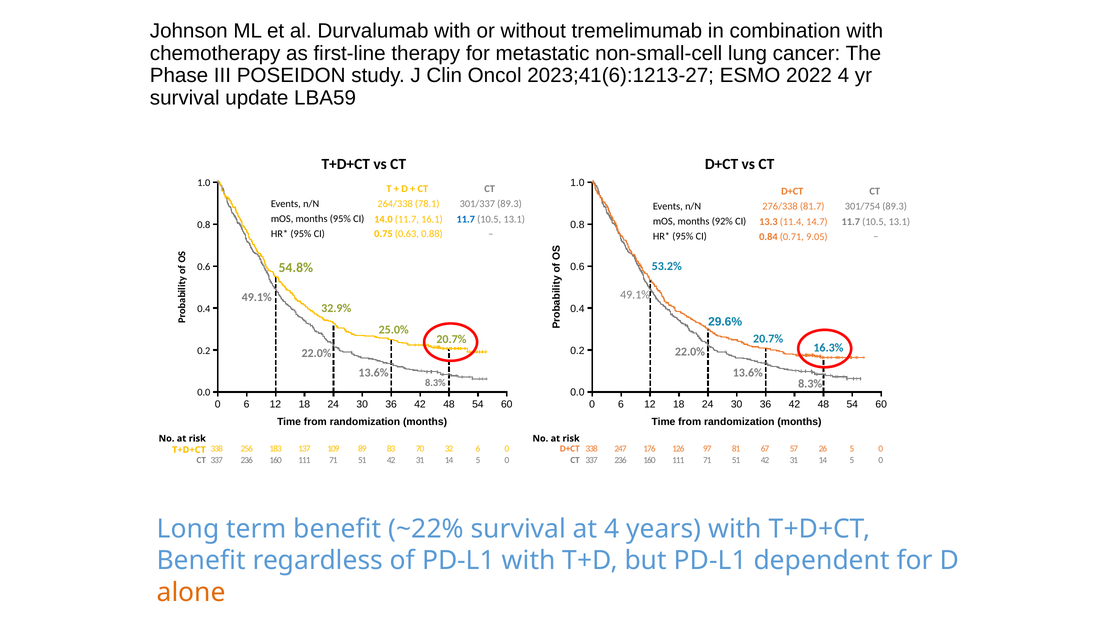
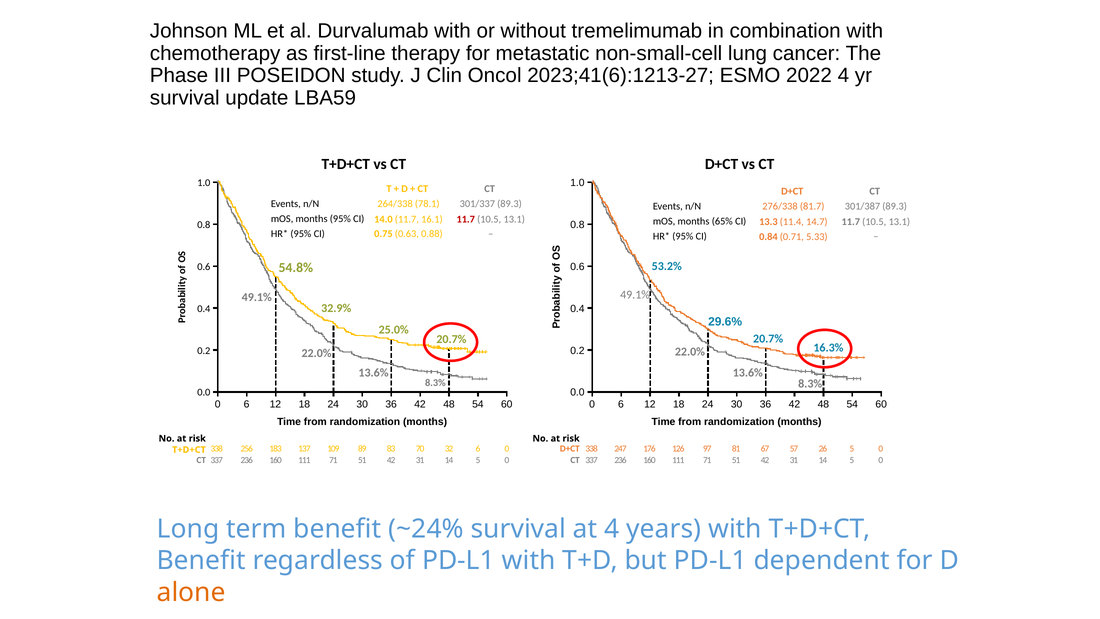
301/754: 301/754 -> 301/387 (862, 206)
11.7 colour: blue -> red (466, 219)
92%: 92% -> 65% (722, 221)
9.05: 9.05 -> 5.33 (817, 237)
~22%: ~22% -> ~24% (426, 529)
